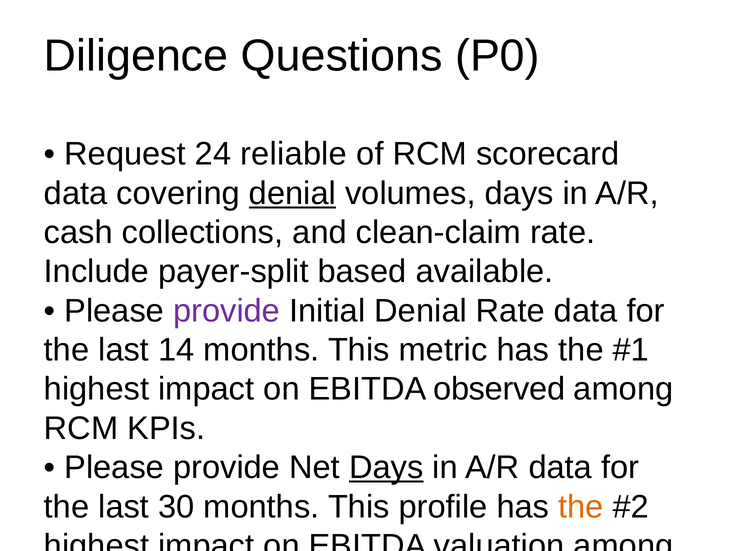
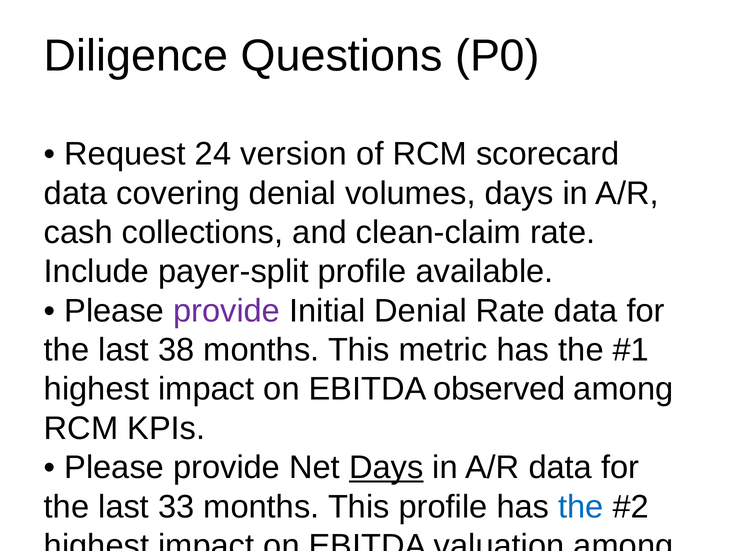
reliable: reliable -> version (294, 154)
denial underline: present -> none (292, 193)
payer-split based: based -> profile (362, 271)
14: 14 -> 38 (176, 350)
30: 30 -> 33 (176, 506)
the colour: orange -> blue (581, 506)
